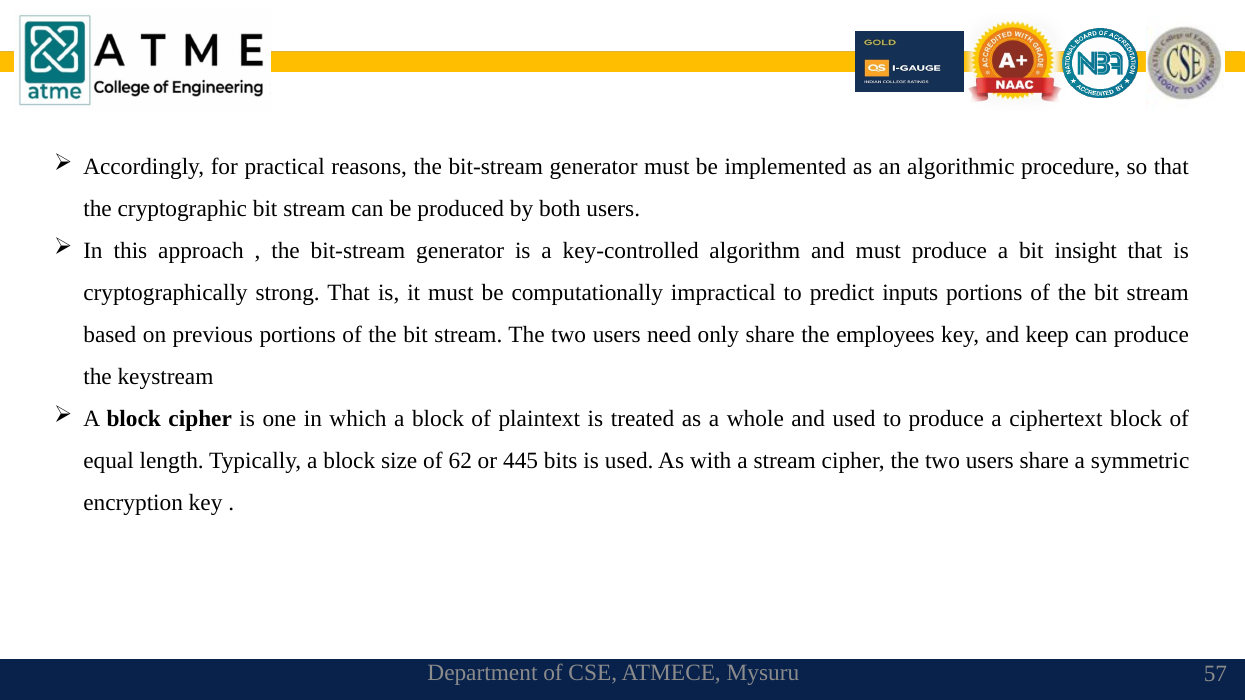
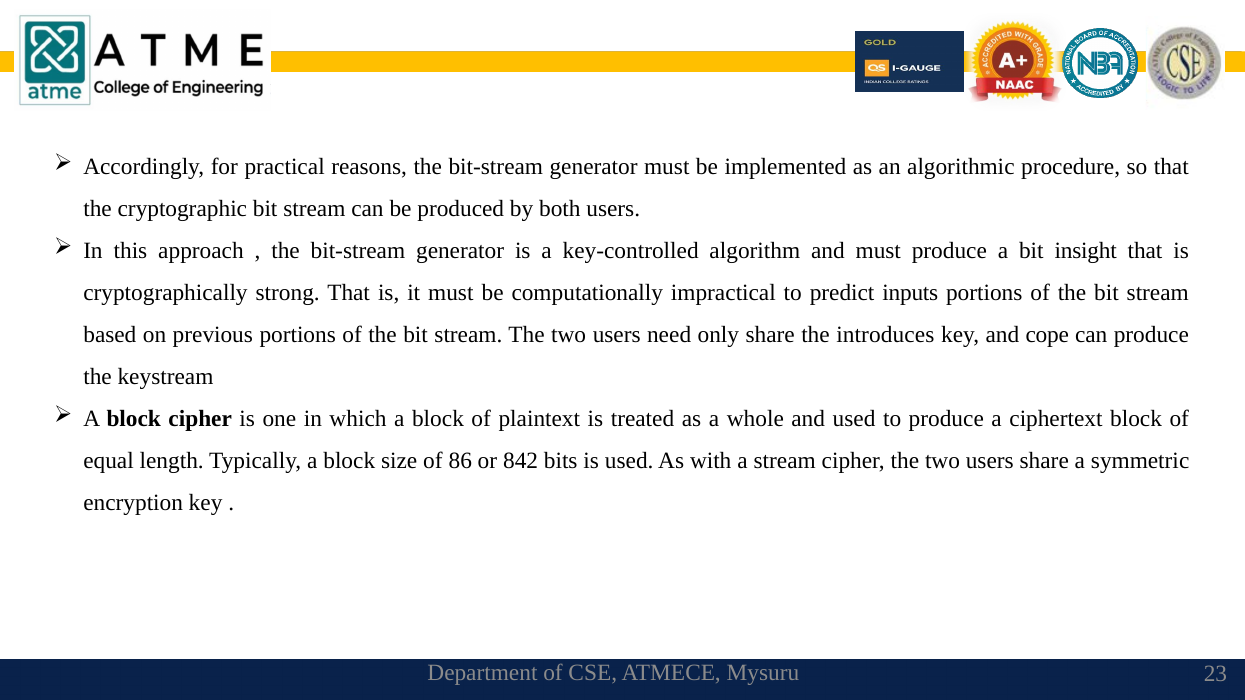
employees: employees -> introduces (885, 335)
keep: keep -> cope (1047, 335)
62: 62 -> 86 (460, 461)
445: 445 -> 842 (521, 461)
57: 57 -> 23 (1215, 674)
